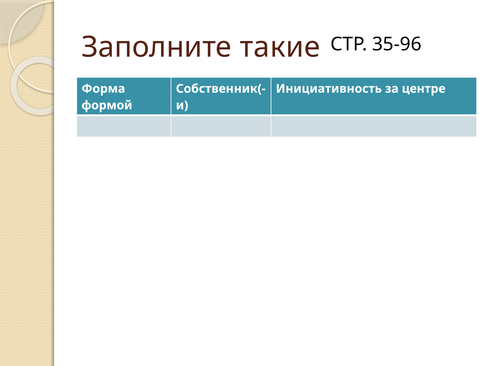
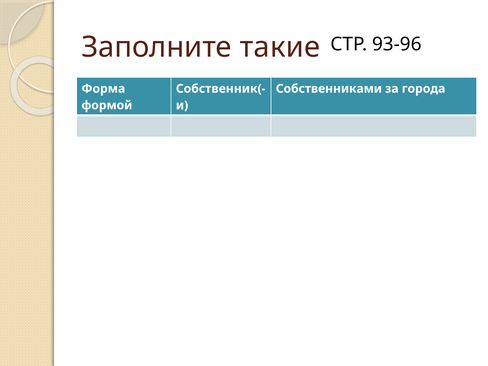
35-96: 35-96 -> 93-96 (397, 44)
Инициативность: Инициативность -> Собственниками (329, 89)
центре: центре -> города (424, 89)
